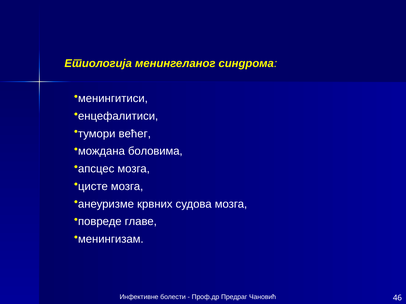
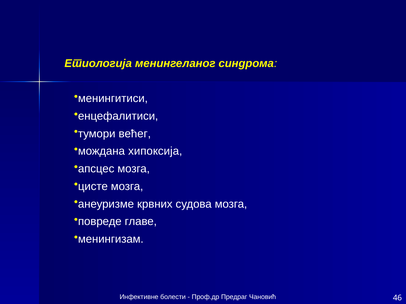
боловима: боловима -> хипоксија (155, 152)
